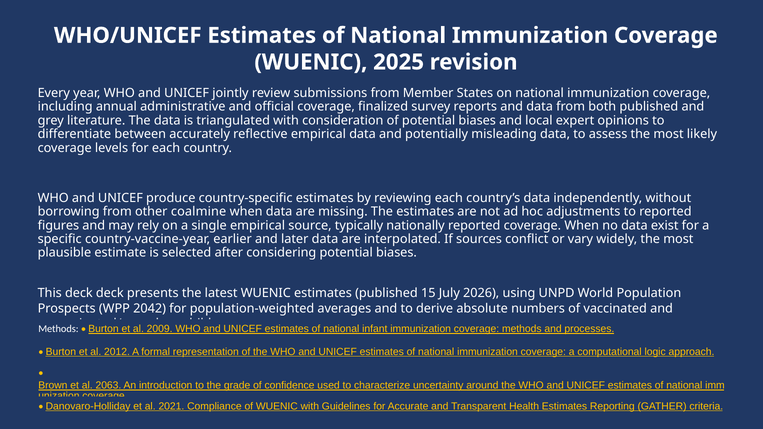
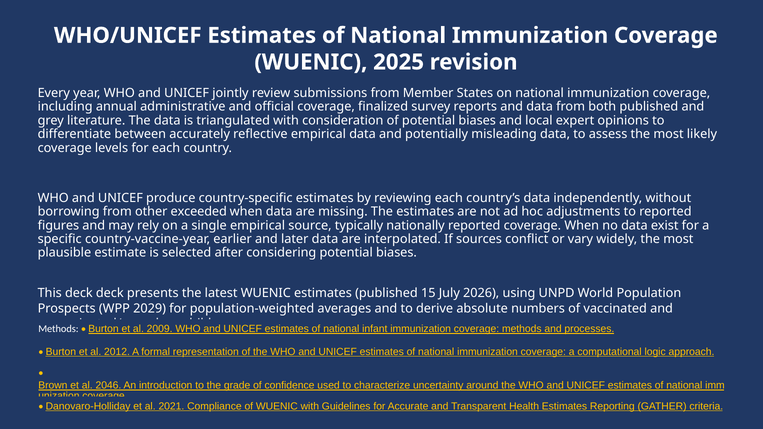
coalmine: coalmine -> exceeded (199, 212)
2042: 2042 -> 2029 (150, 309)
2063: 2063 -> 2046 (108, 386)
